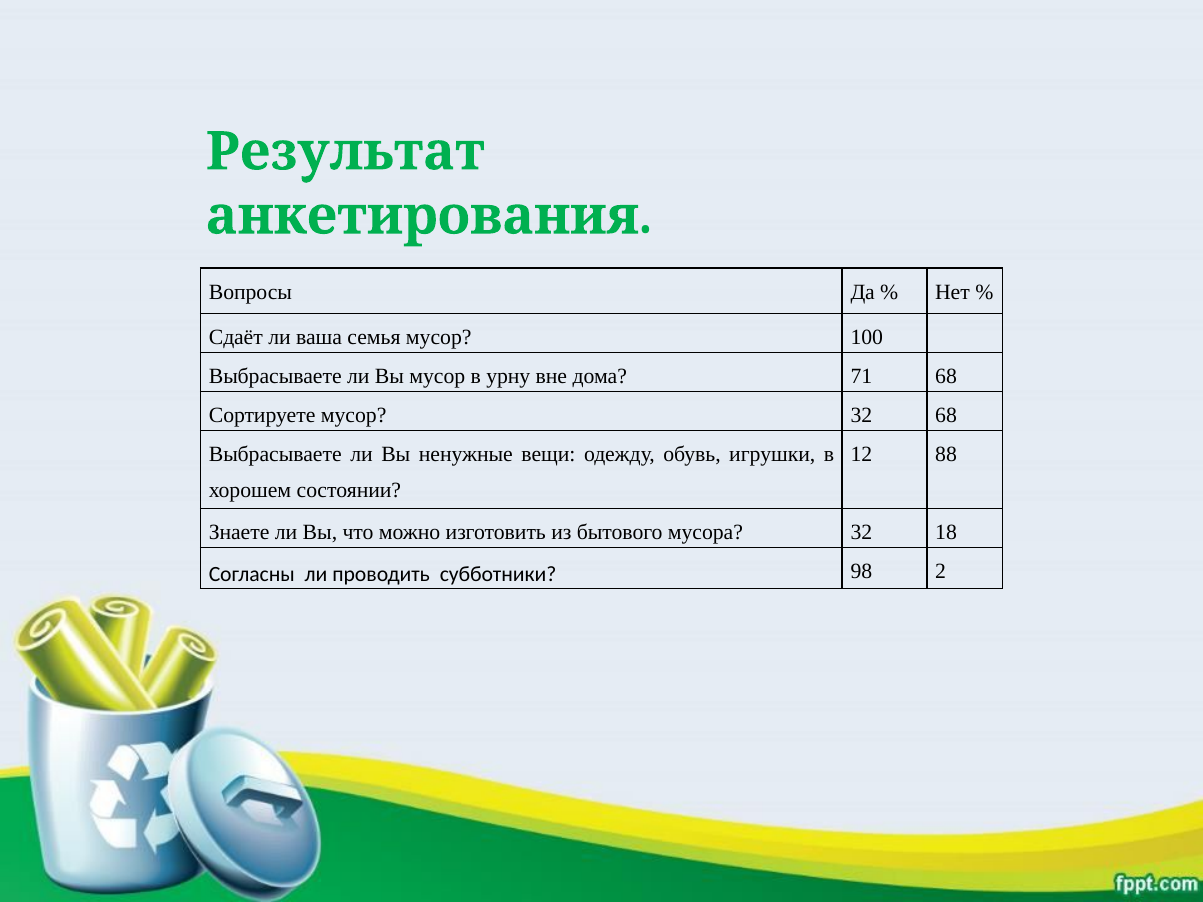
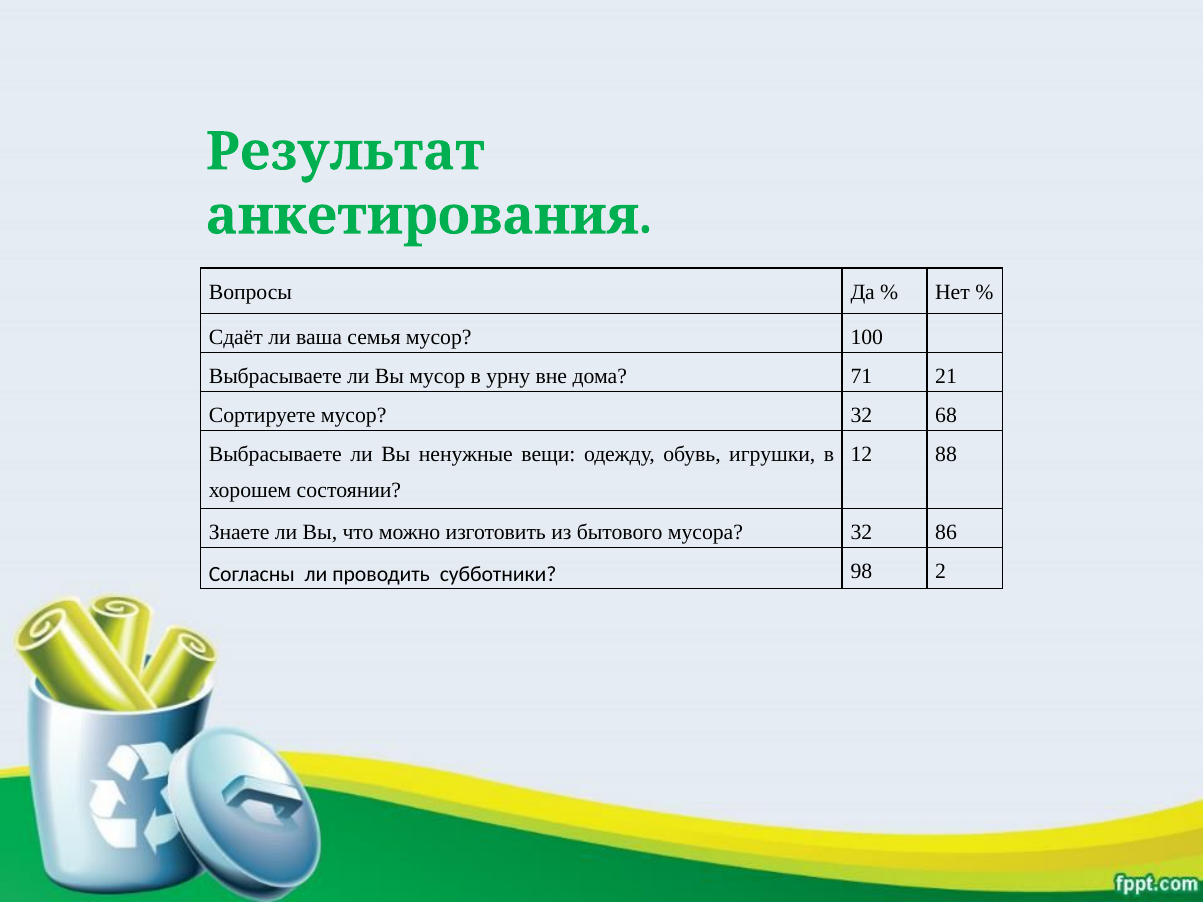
71 68: 68 -> 21 (946, 377)
18: 18 -> 86 (946, 533)
